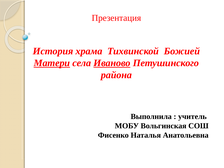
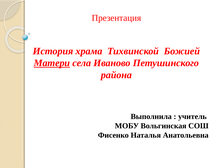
Иваново underline: present -> none (112, 63)
